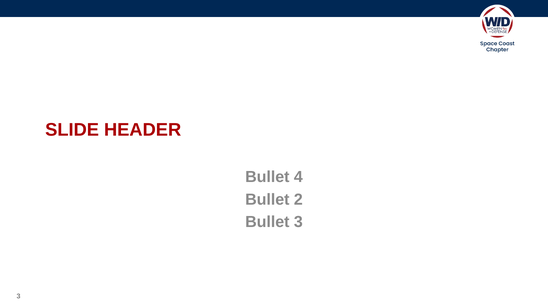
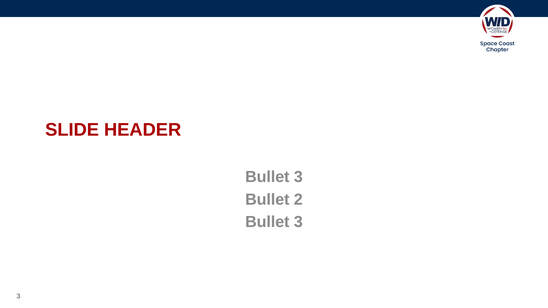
4: 4 -> 3 (298, 177)
